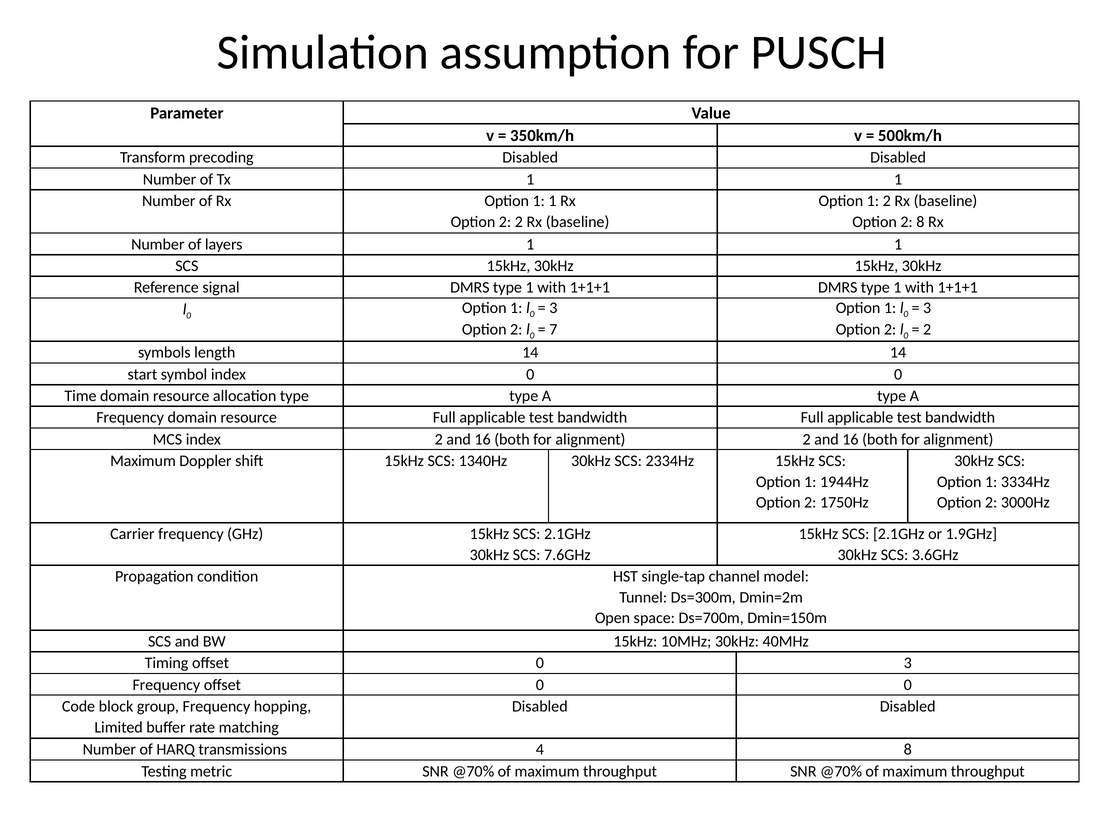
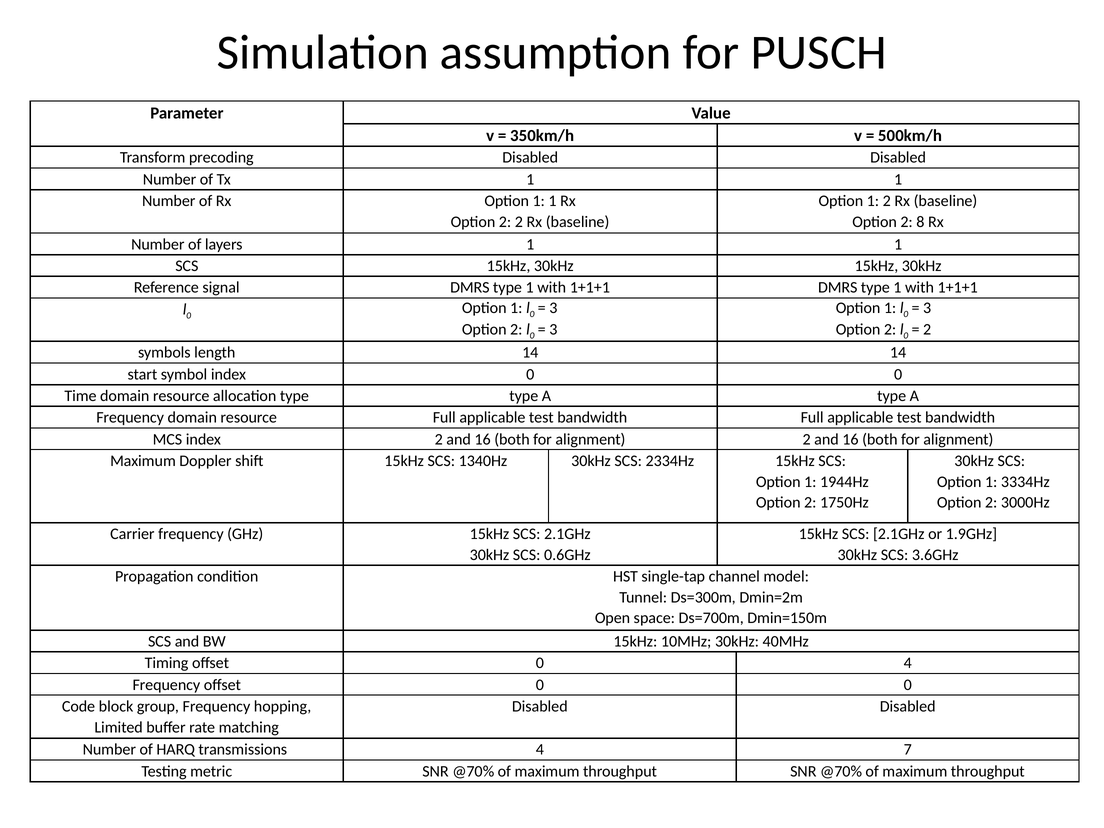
7: 7 -> 3 (553, 330)
7.6GHz: 7.6GHz -> 0.6GHz (567, 555)
0 3: 3 -> 4 (908, 663)
4 8: 8 -> 7 (908, 750)
